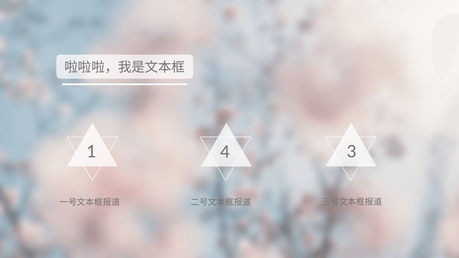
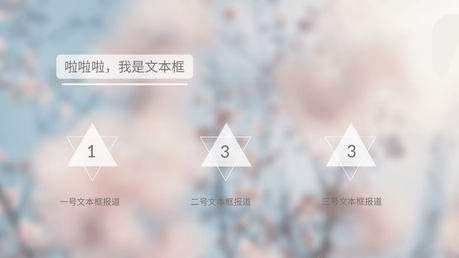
1 4: 4 -> 3 (225, 152)
